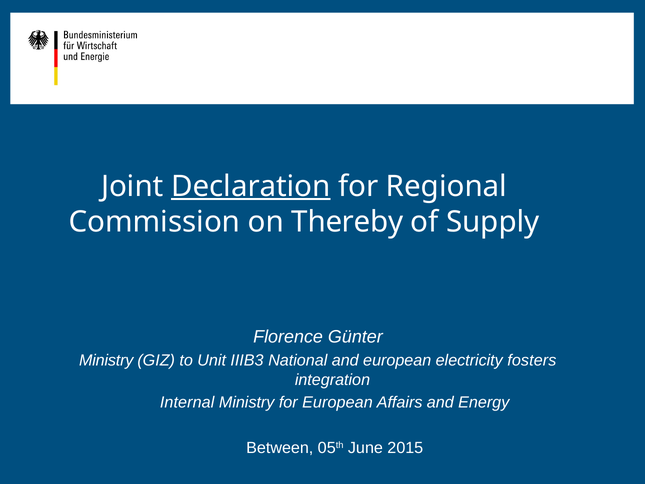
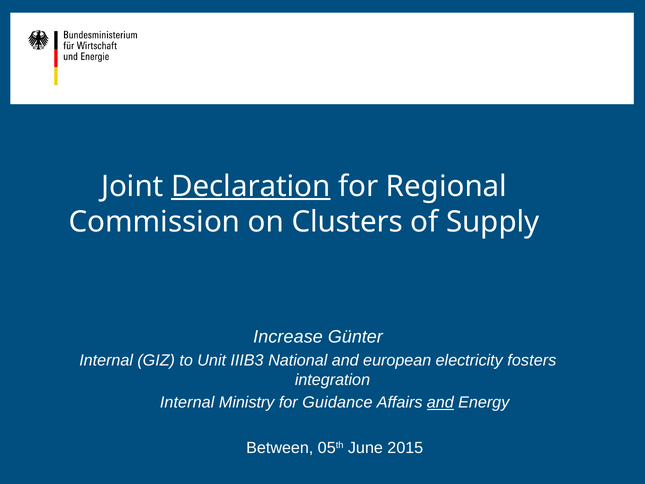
Thereby: Thereby -> Clusters (347, 222)
Florence: Florence -> Increase (288, 337)
Ministry: Ministry -> Internal (106, 360)
for European: European -> Guidance (337, 402)
and underline: none -> present (440, 402)
